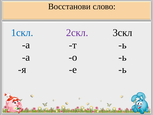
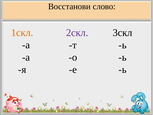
1скл colour: blue -> orange (22, 33)
